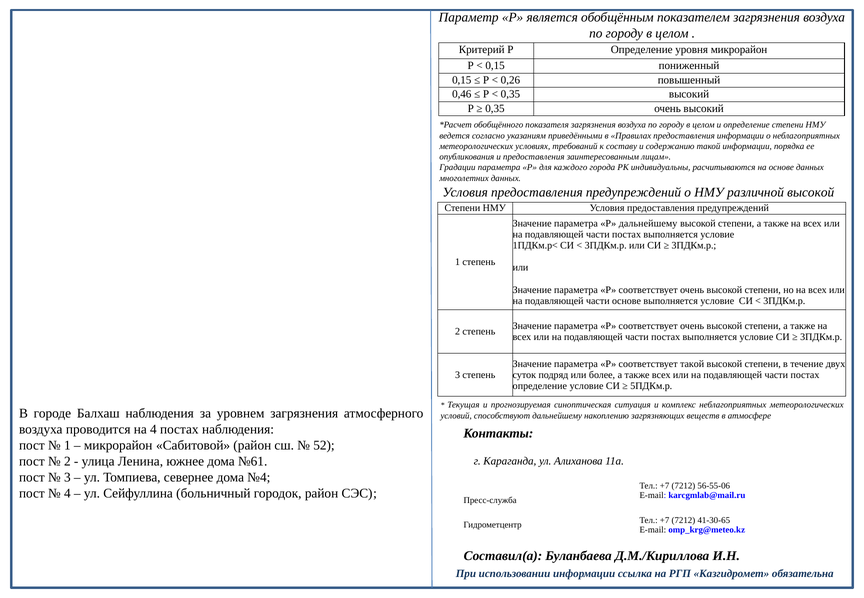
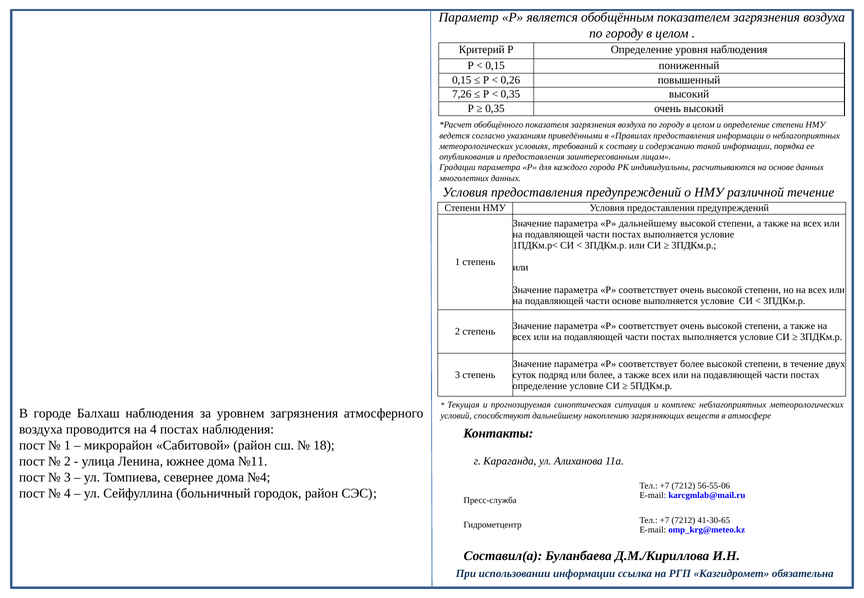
уровня микрорайон: микрорайон -> наблюдения (739, 50)
0,46: 0,46 -> 7,26 (462, 94)
различной высокой: высокой -> течение (811, 192)
соответствует такой: такой -> более (692, 364)
52: 52 -> 18 (324, 445)
№61: №61 -> №11 (253, 461)
